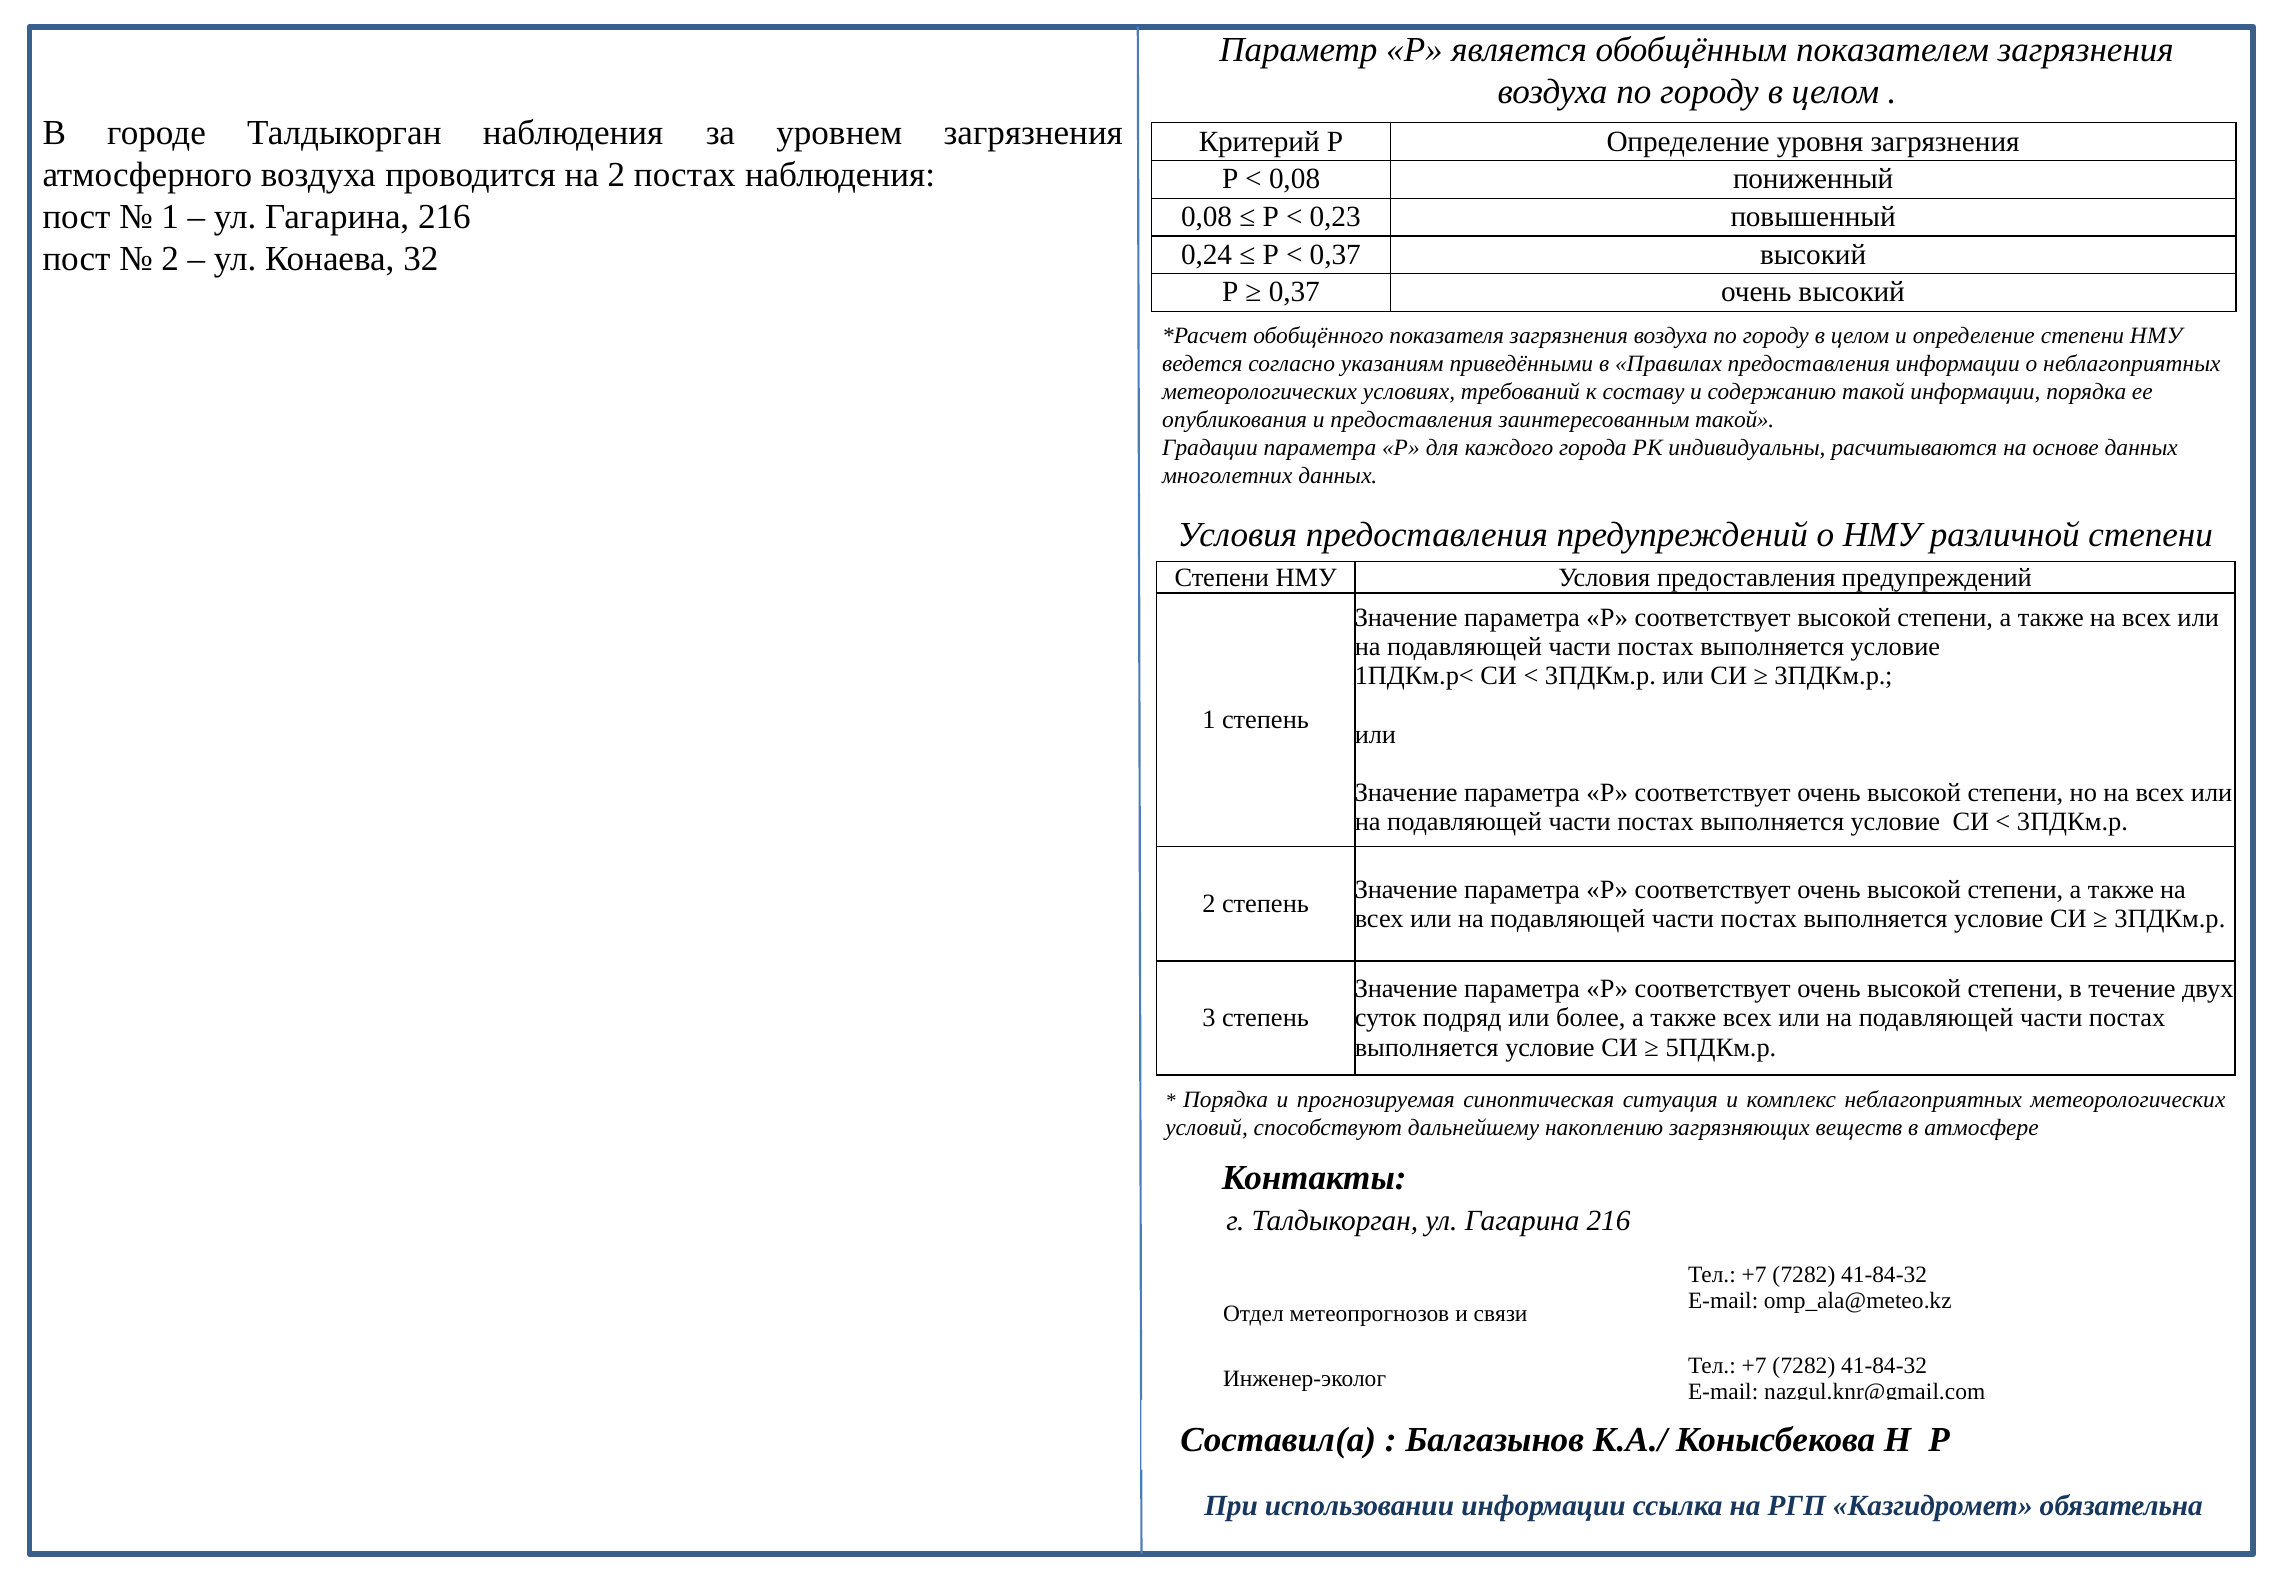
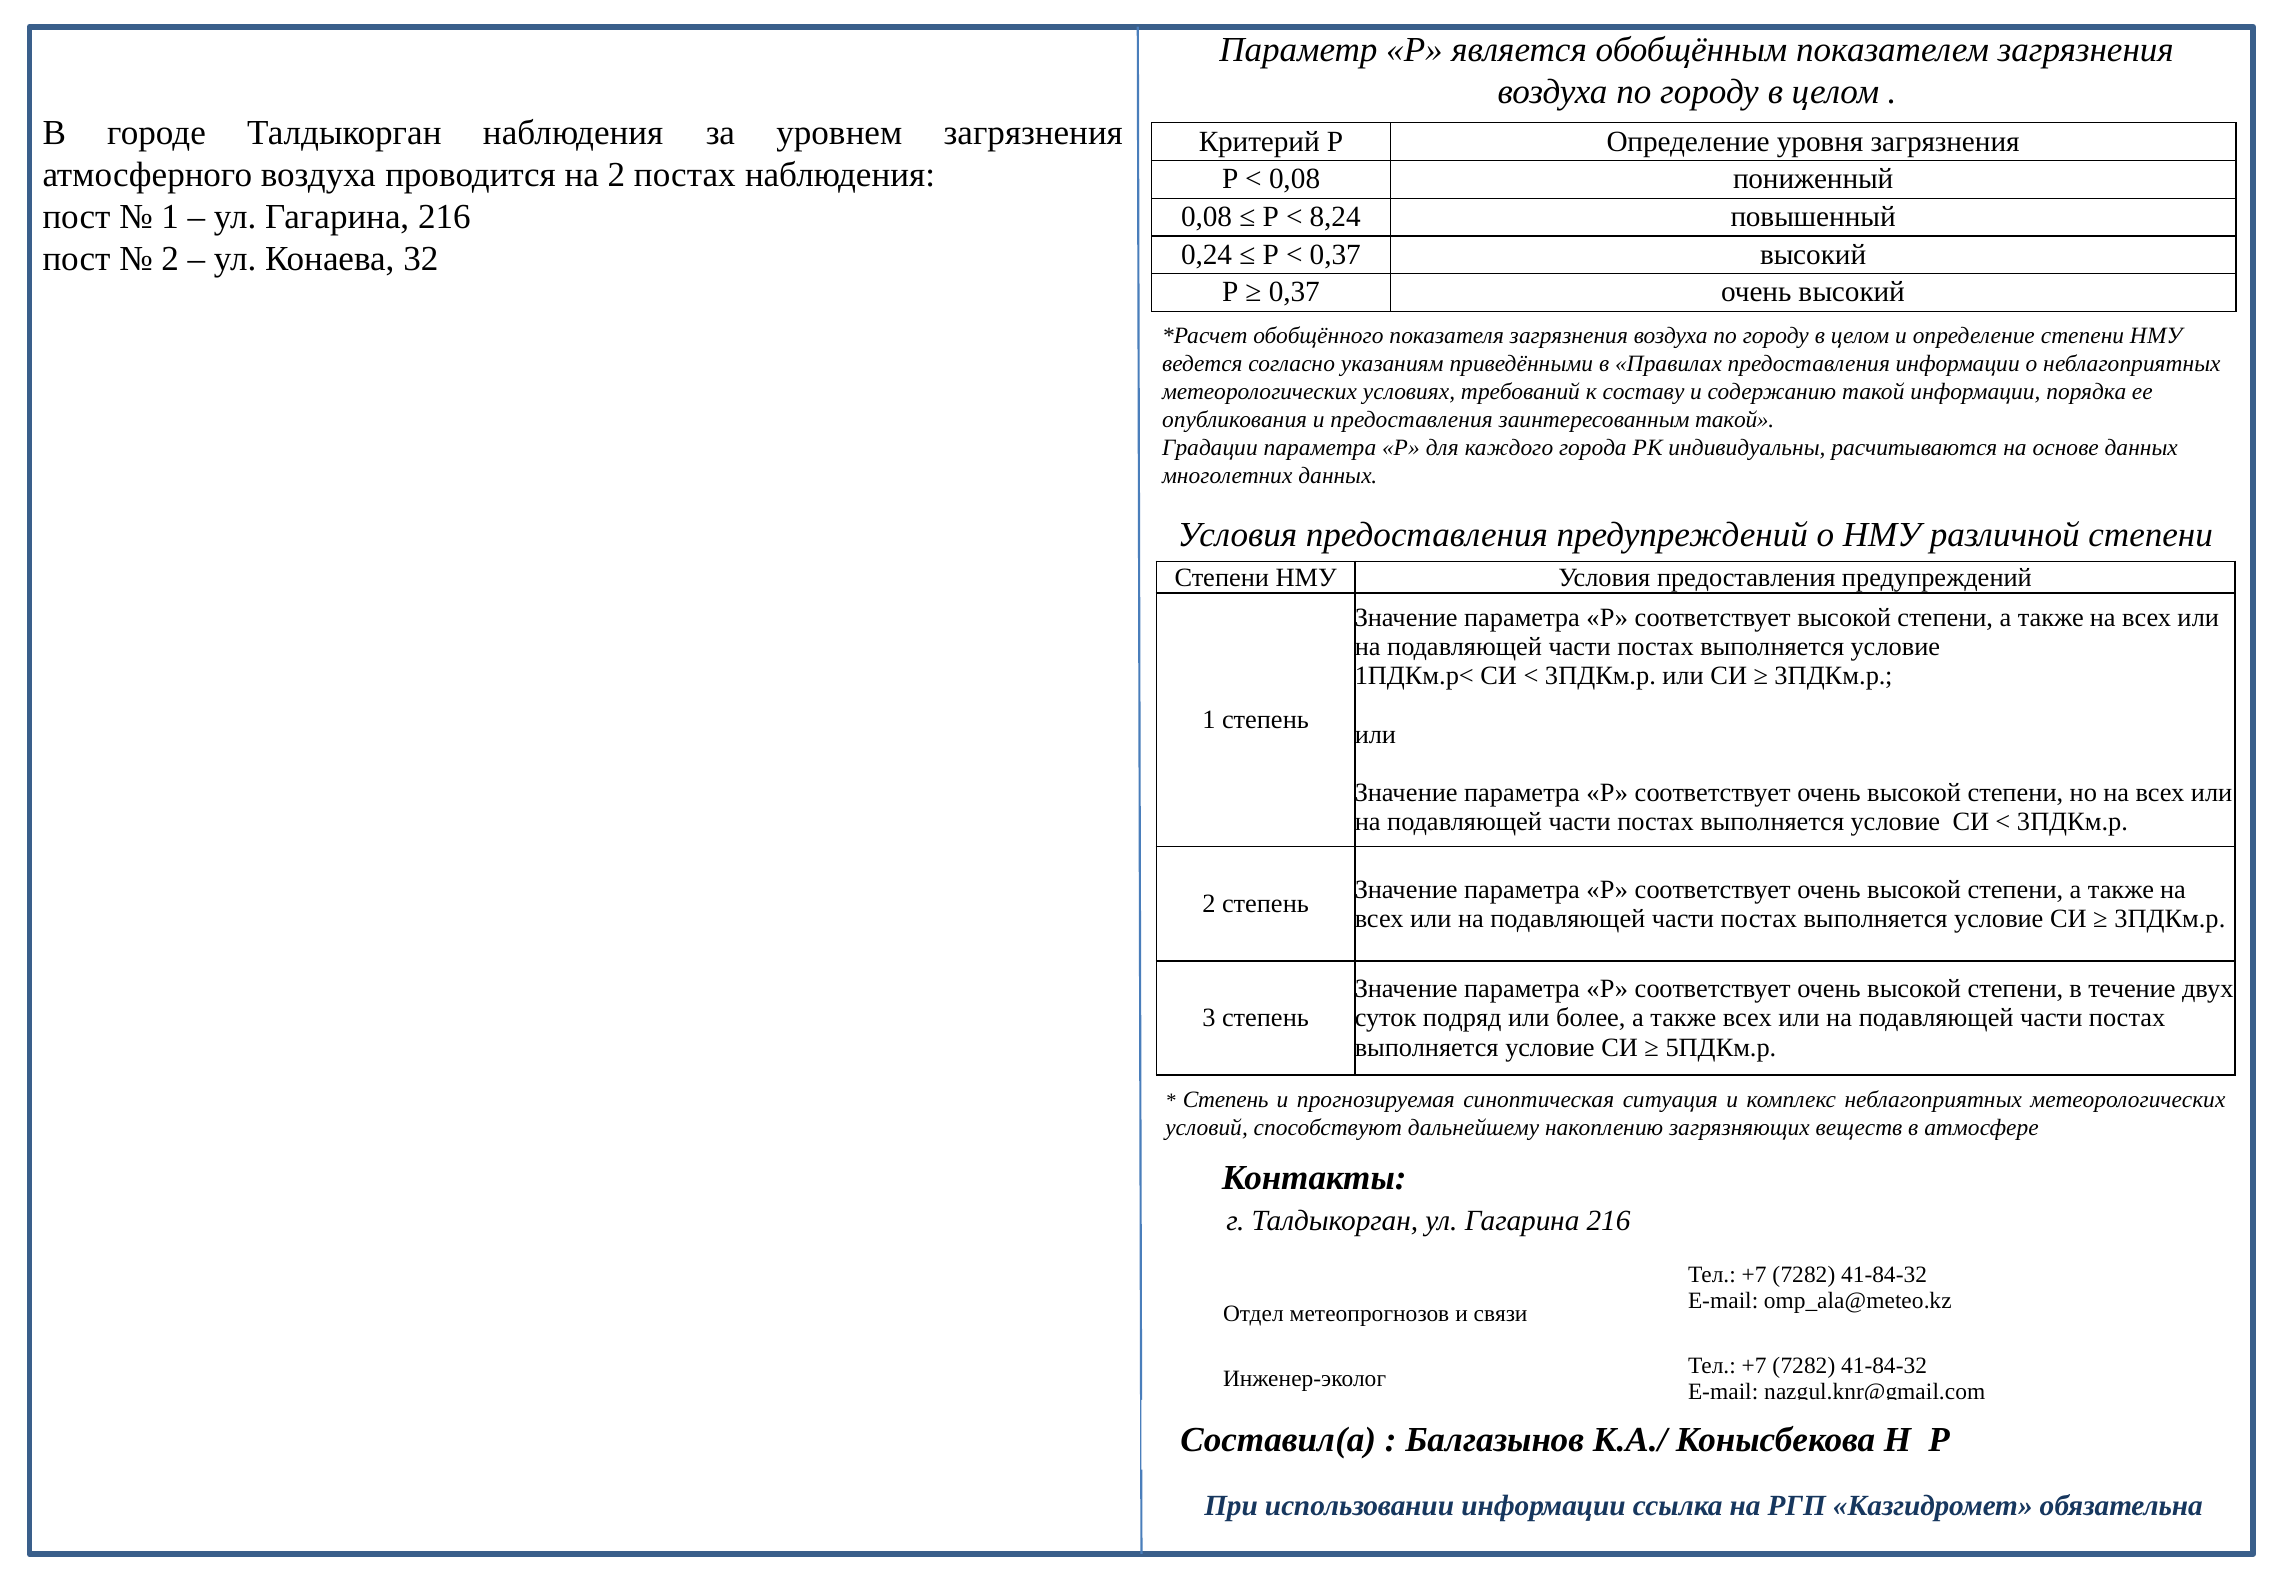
0,23: 0,23 -> 8,24 (1335, 217)
Порядка: Порядка -> Степень (1226, 1100)
